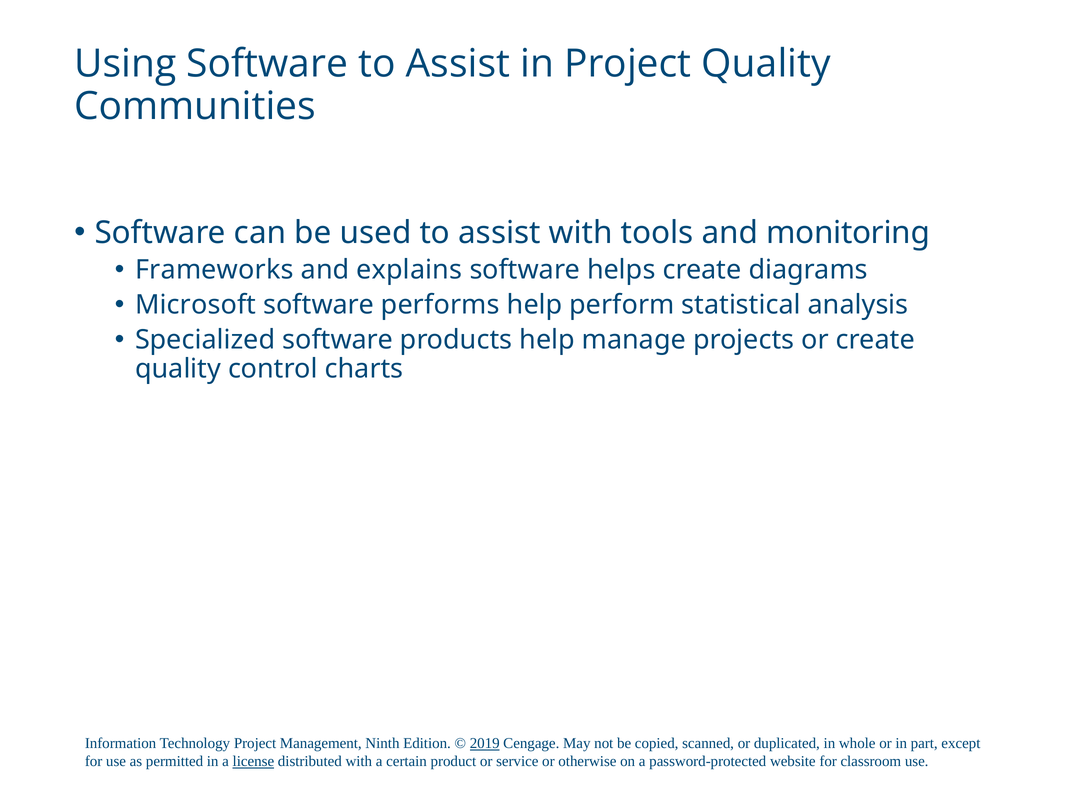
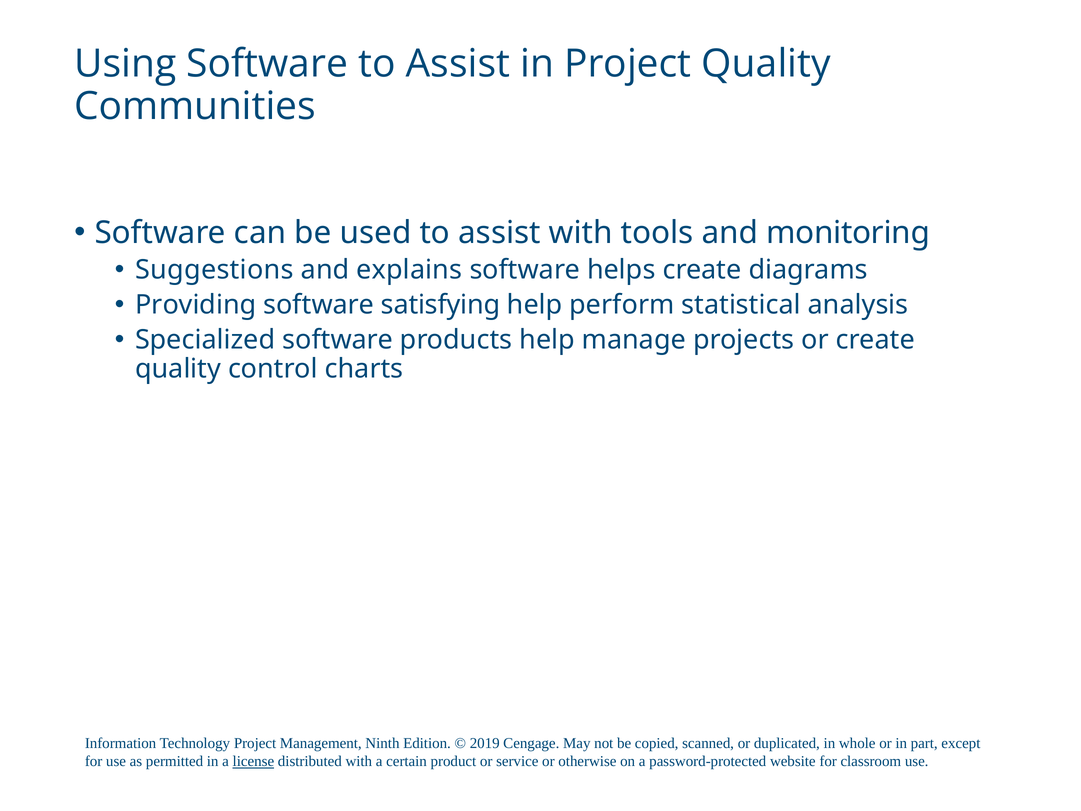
Frameworks: Frameworks -> Suggestions (214, 270)
Microsoft: Microsoft -> Providing (196, 305)
performs: performs -> satisfying (441, 305)
2019 underline: present -> none (485, 743)
